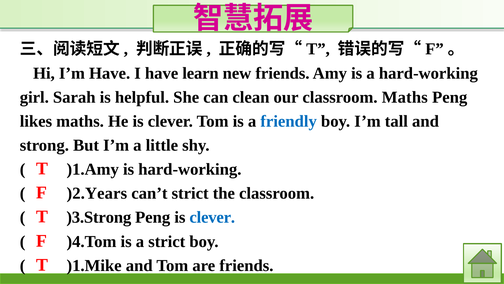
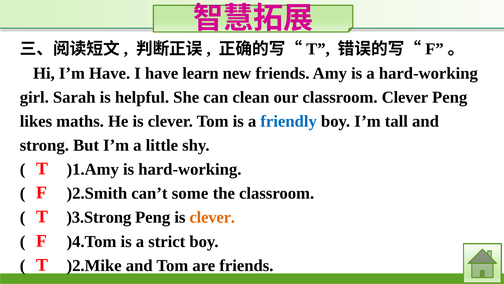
classroom Maths: Maths -> Clever (405, 97)
)2.Years: )2.Years -> )2.Smith (97, 193)
can’t strict: strict -> some (190, 193)
clever colour: blue -> orange (212, 217)
)1.Mike: )1.Mike -> )2.Mike (94, 265)
